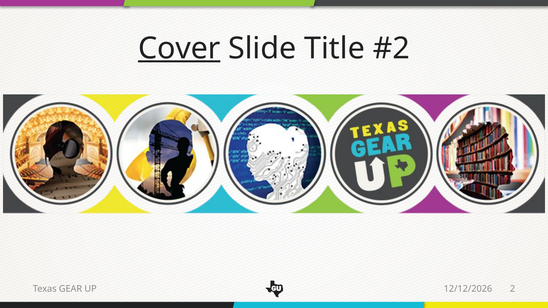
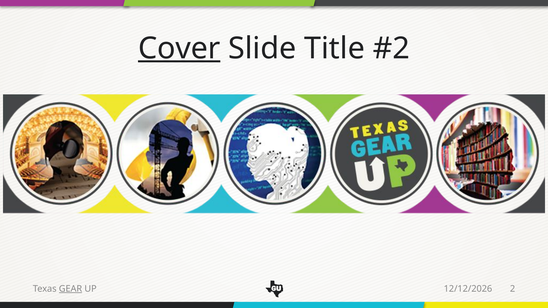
GEAR underline: none -> present (71, 289)
